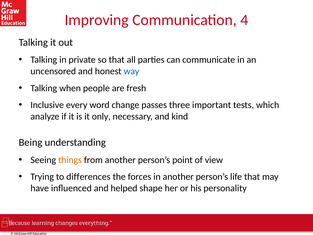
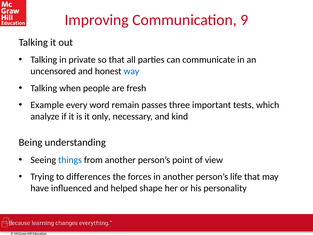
4: 4 -> 9 (244, 20)
Inclusive: Inclusive -> Example (47, 105)
change: change -> remain (125, 105)
things colour: orange -> blue (70, 160)
